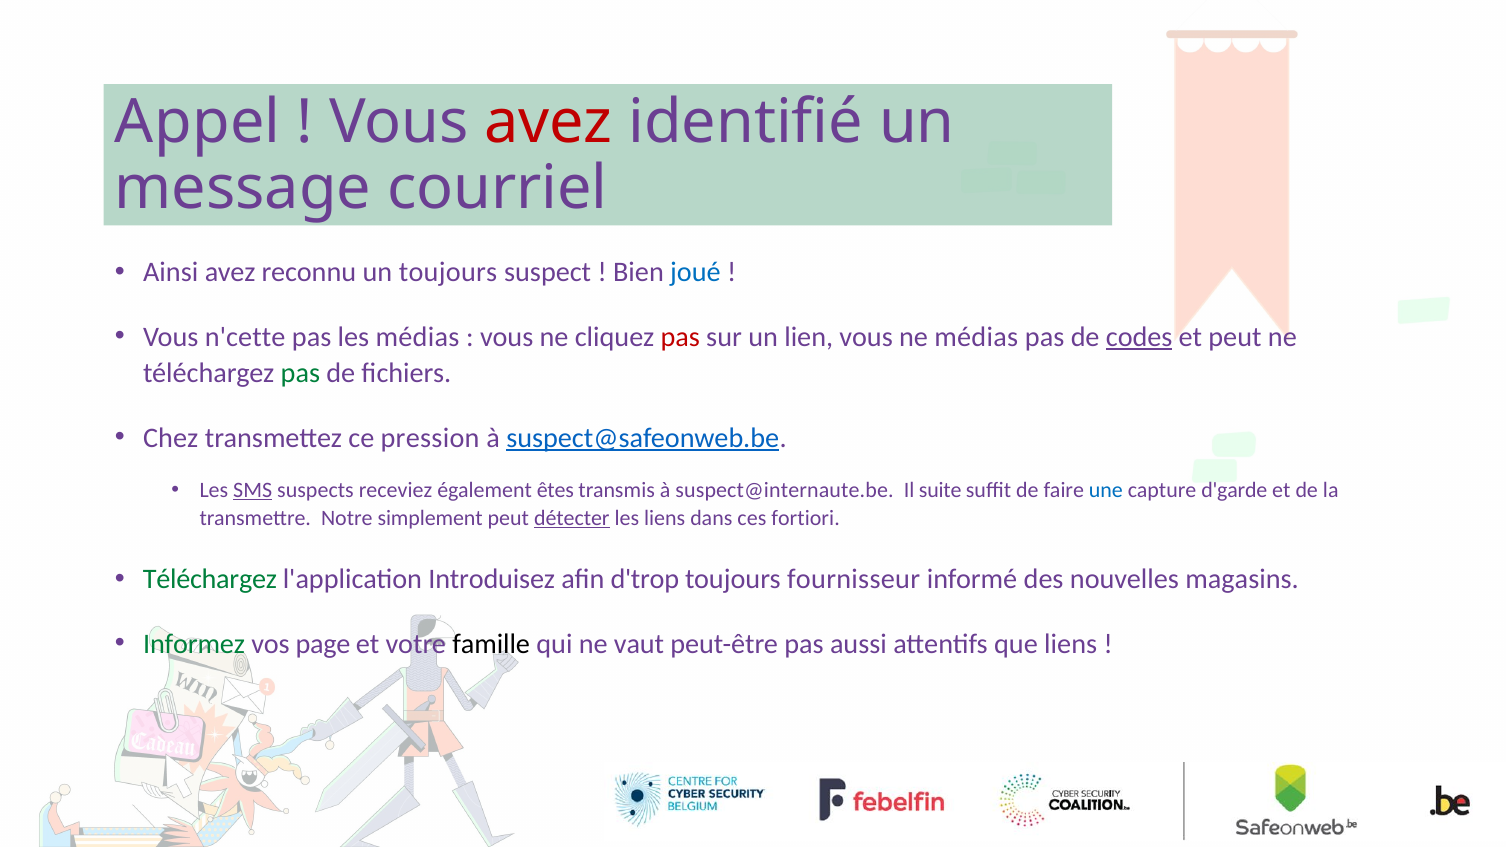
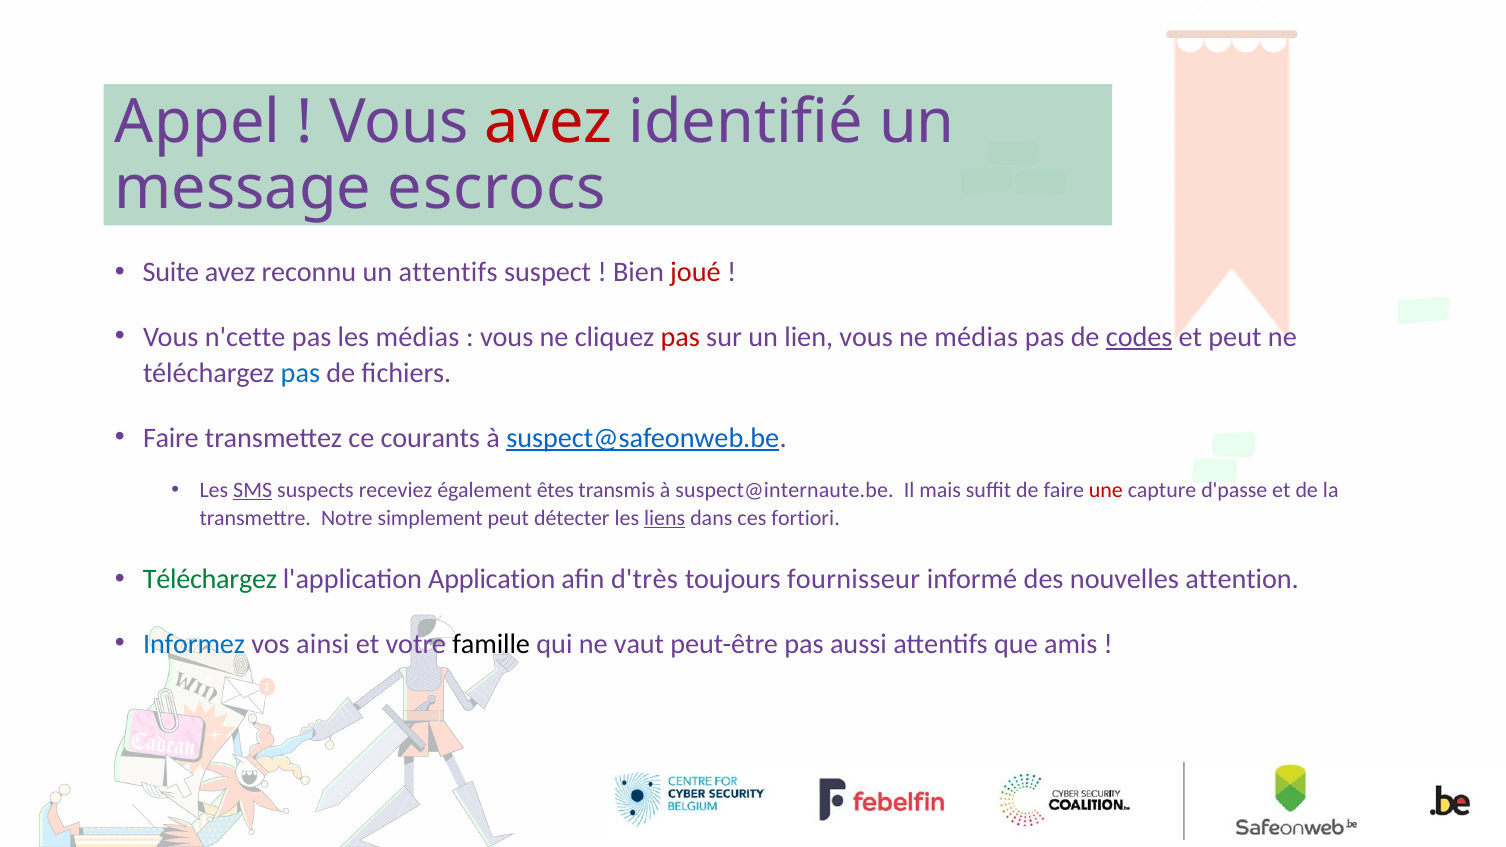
courriel: courriel -> escrocs (497, 188)
Ainsi: Ainsi -> Suite (171, 273)
un toujours: toujours -> attentifs (448, 273)
joué colour: blue -> red (695, 273)
pas colour: green -> blue (300, 373)
Chez: Chez -> Faire (171, 438)
pression: pression -> courants (430, 438)
suite: suite -> mais (940, 490)
une colour: blue -> red (1106, 490)
d'garde: d'garde -> d'passe (1234, 490)
détecter underline: present -> none (572, 518)
liens underline: none -> present (665, 518)
Introduisez: Introduisez -> Application (492, 580)
d'trop: d'trop -> d'très (645, 580)
magasins: magasins -> attention (1242, 580)
Informez colour: green -> blue (194, 644)
page: page -> ainsi (323, 644)
que liens: liens -> amis (1071, 644)
